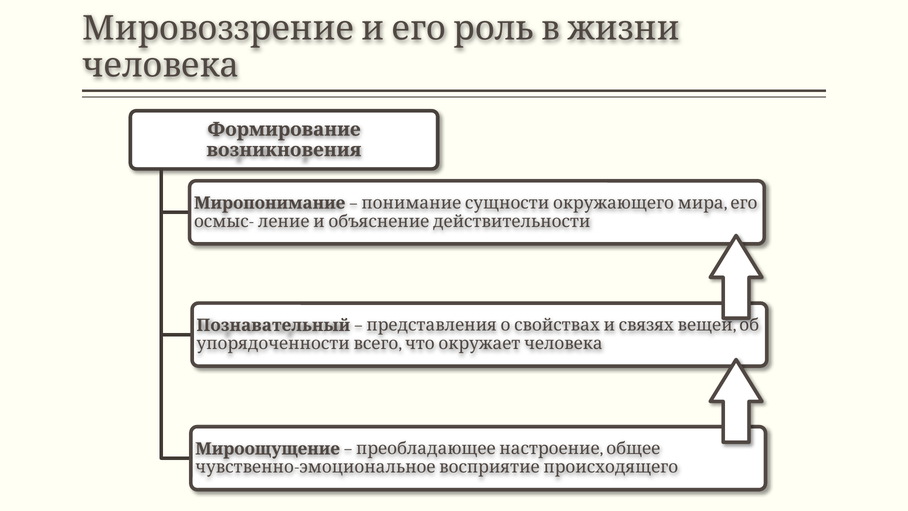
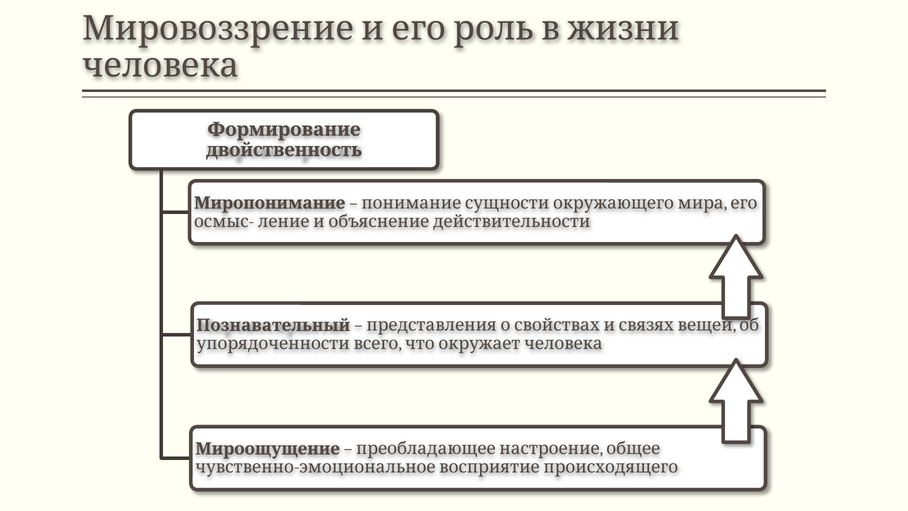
возникновения: возникновения -> двойственность (284, 150)
